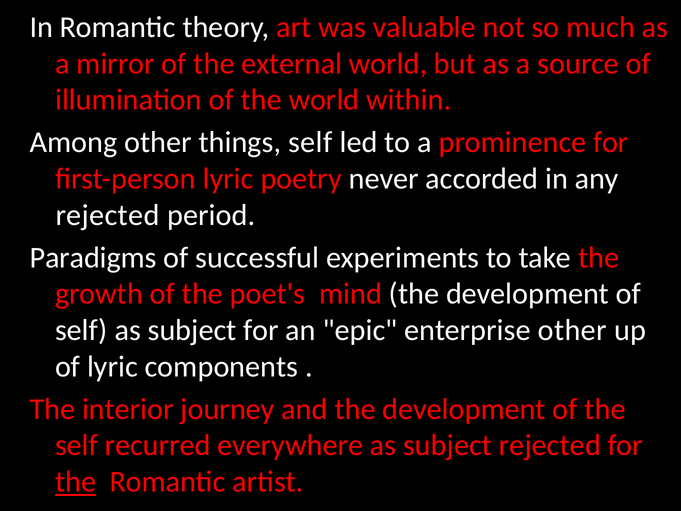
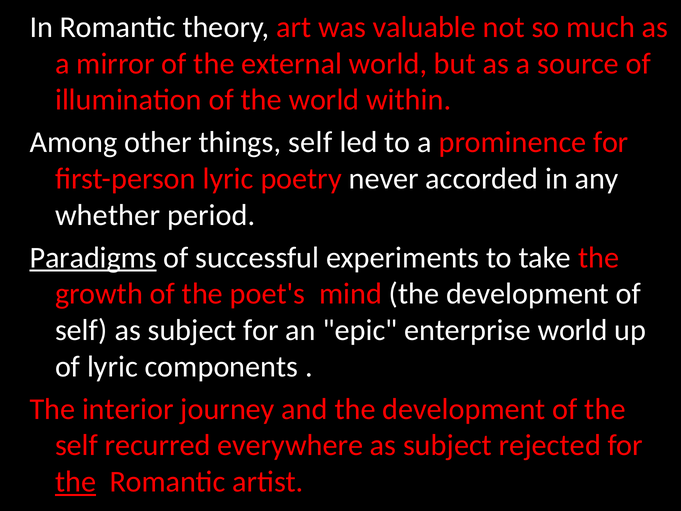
rejected: rejected -> whether (108, 215)
Paradigms underline: none -> present (93, 257)
enterprise other: other -> world (573, 330)
